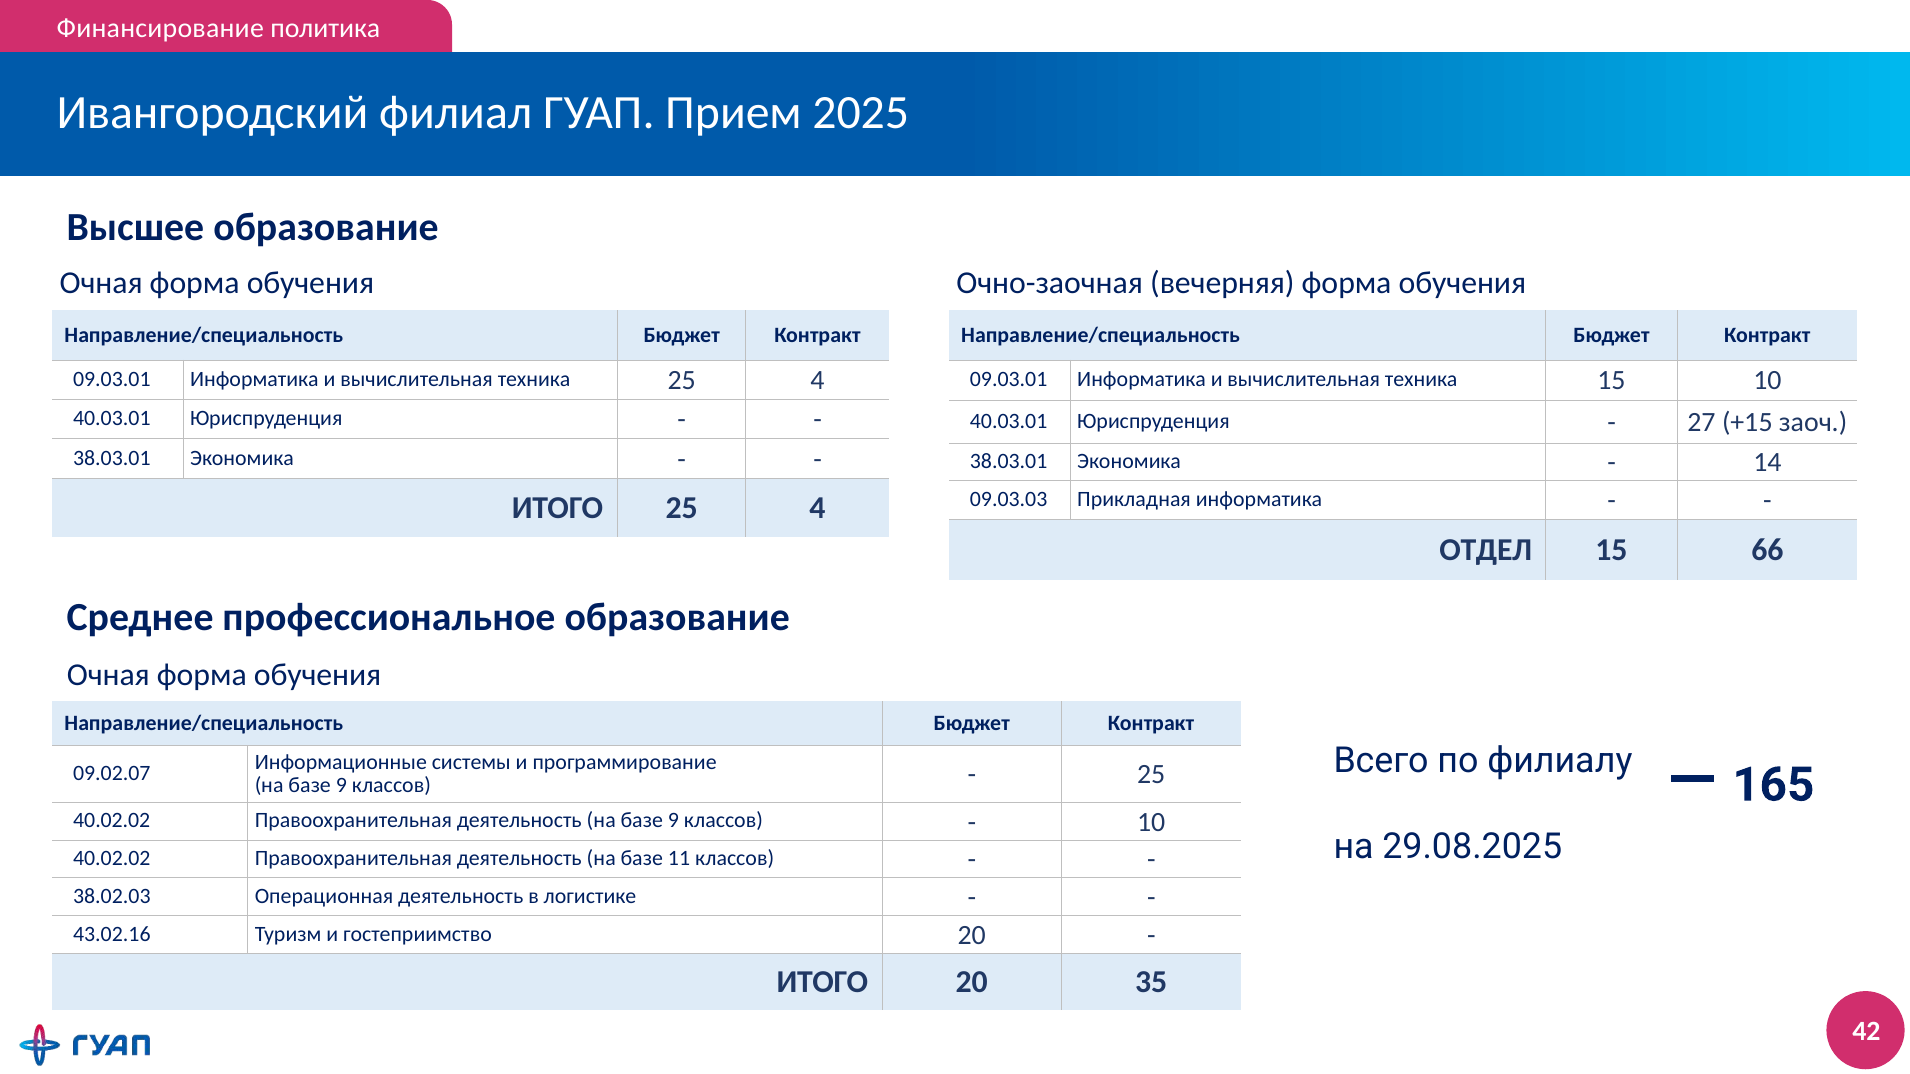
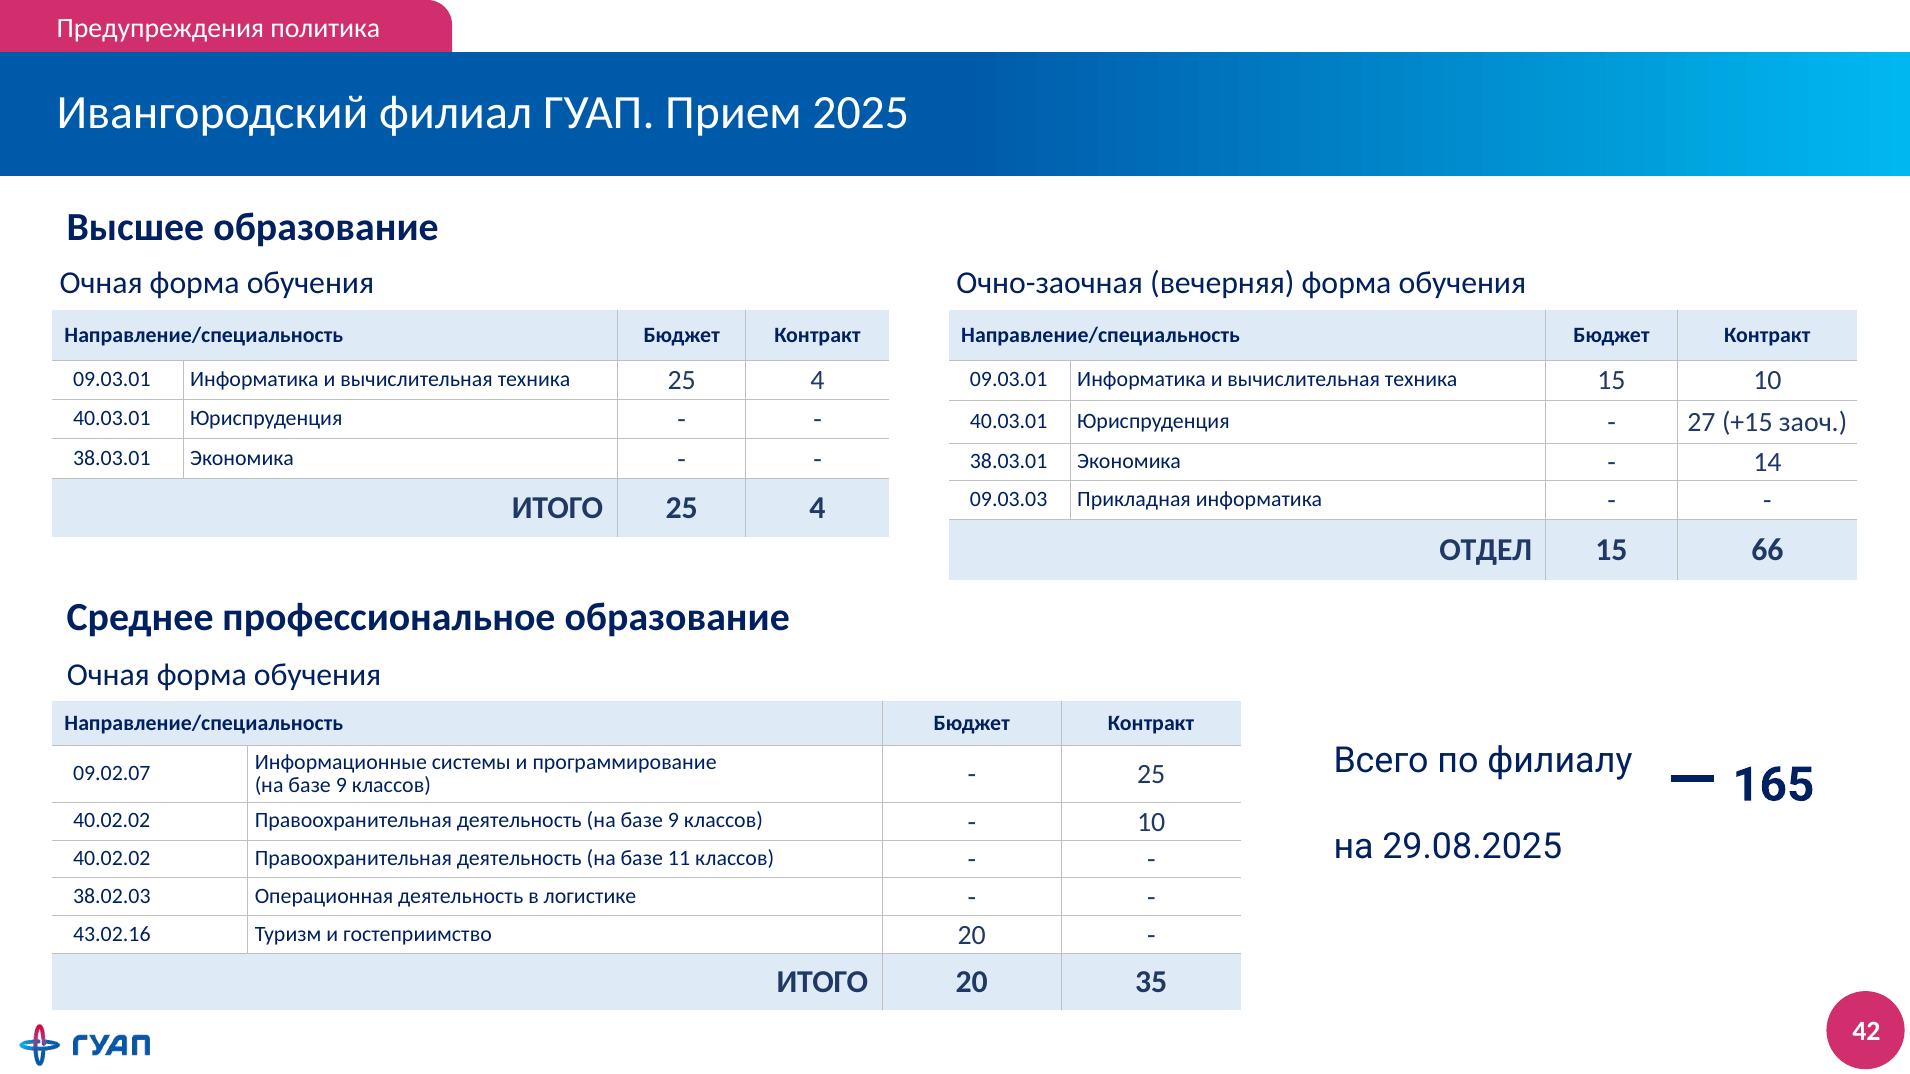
Финансирование: Финансирование -> Предупреждения (160, 28)
